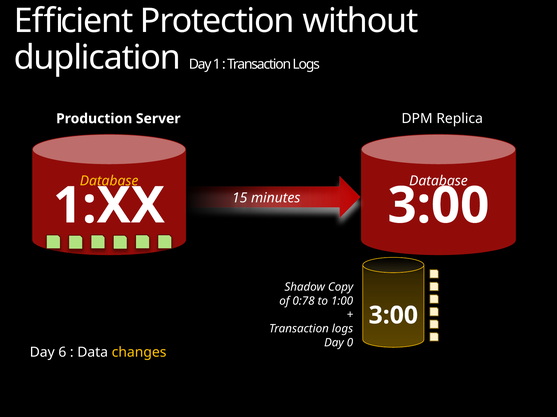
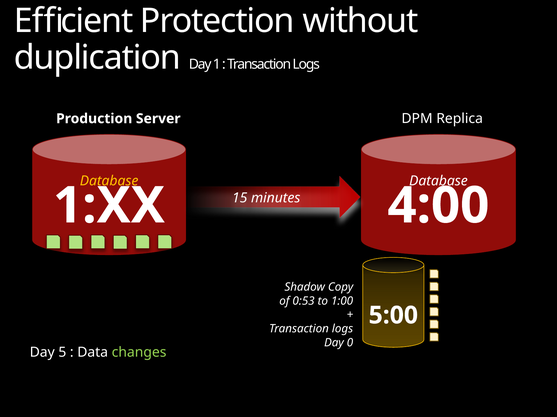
3:00: 3:00 -> 4:00 (438, 206)
0:78: 0:78 -> 0:53 (304, 301)
3:00: 3:00 -> 5:00 (393, 316)
6: 6 -> 5 (62, 353)
changes colour: yellow -> light green (139, 353)
